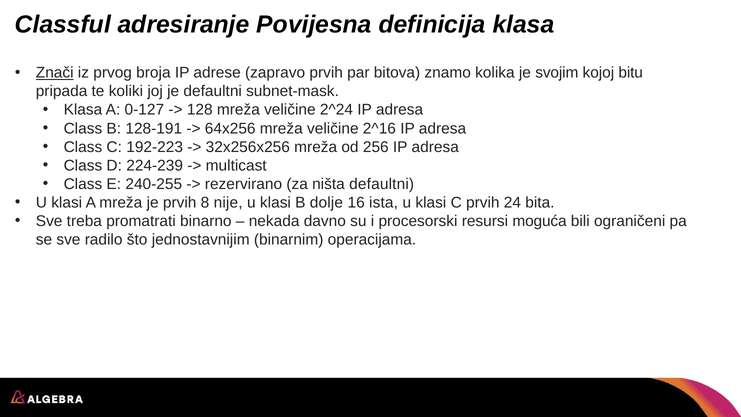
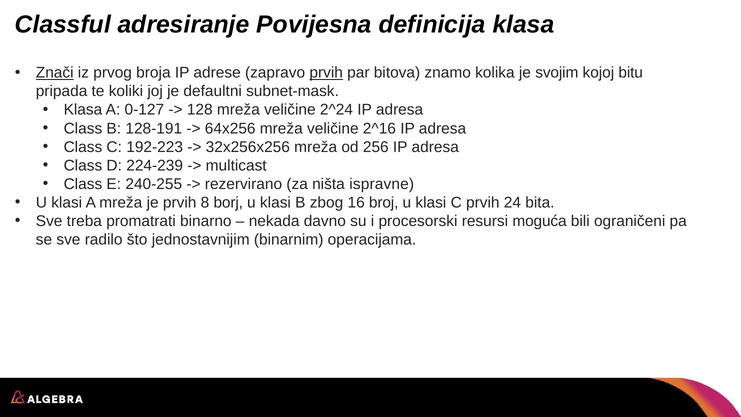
prvih underline: none -> present (326, 73)
ništa defaultni: defaultni -> ispravne (382, 184)
nije: nije -> borj (228, 202)
dolje: dolje -> zbog (326, 202)
ista: ista -> broj (384, 202)
